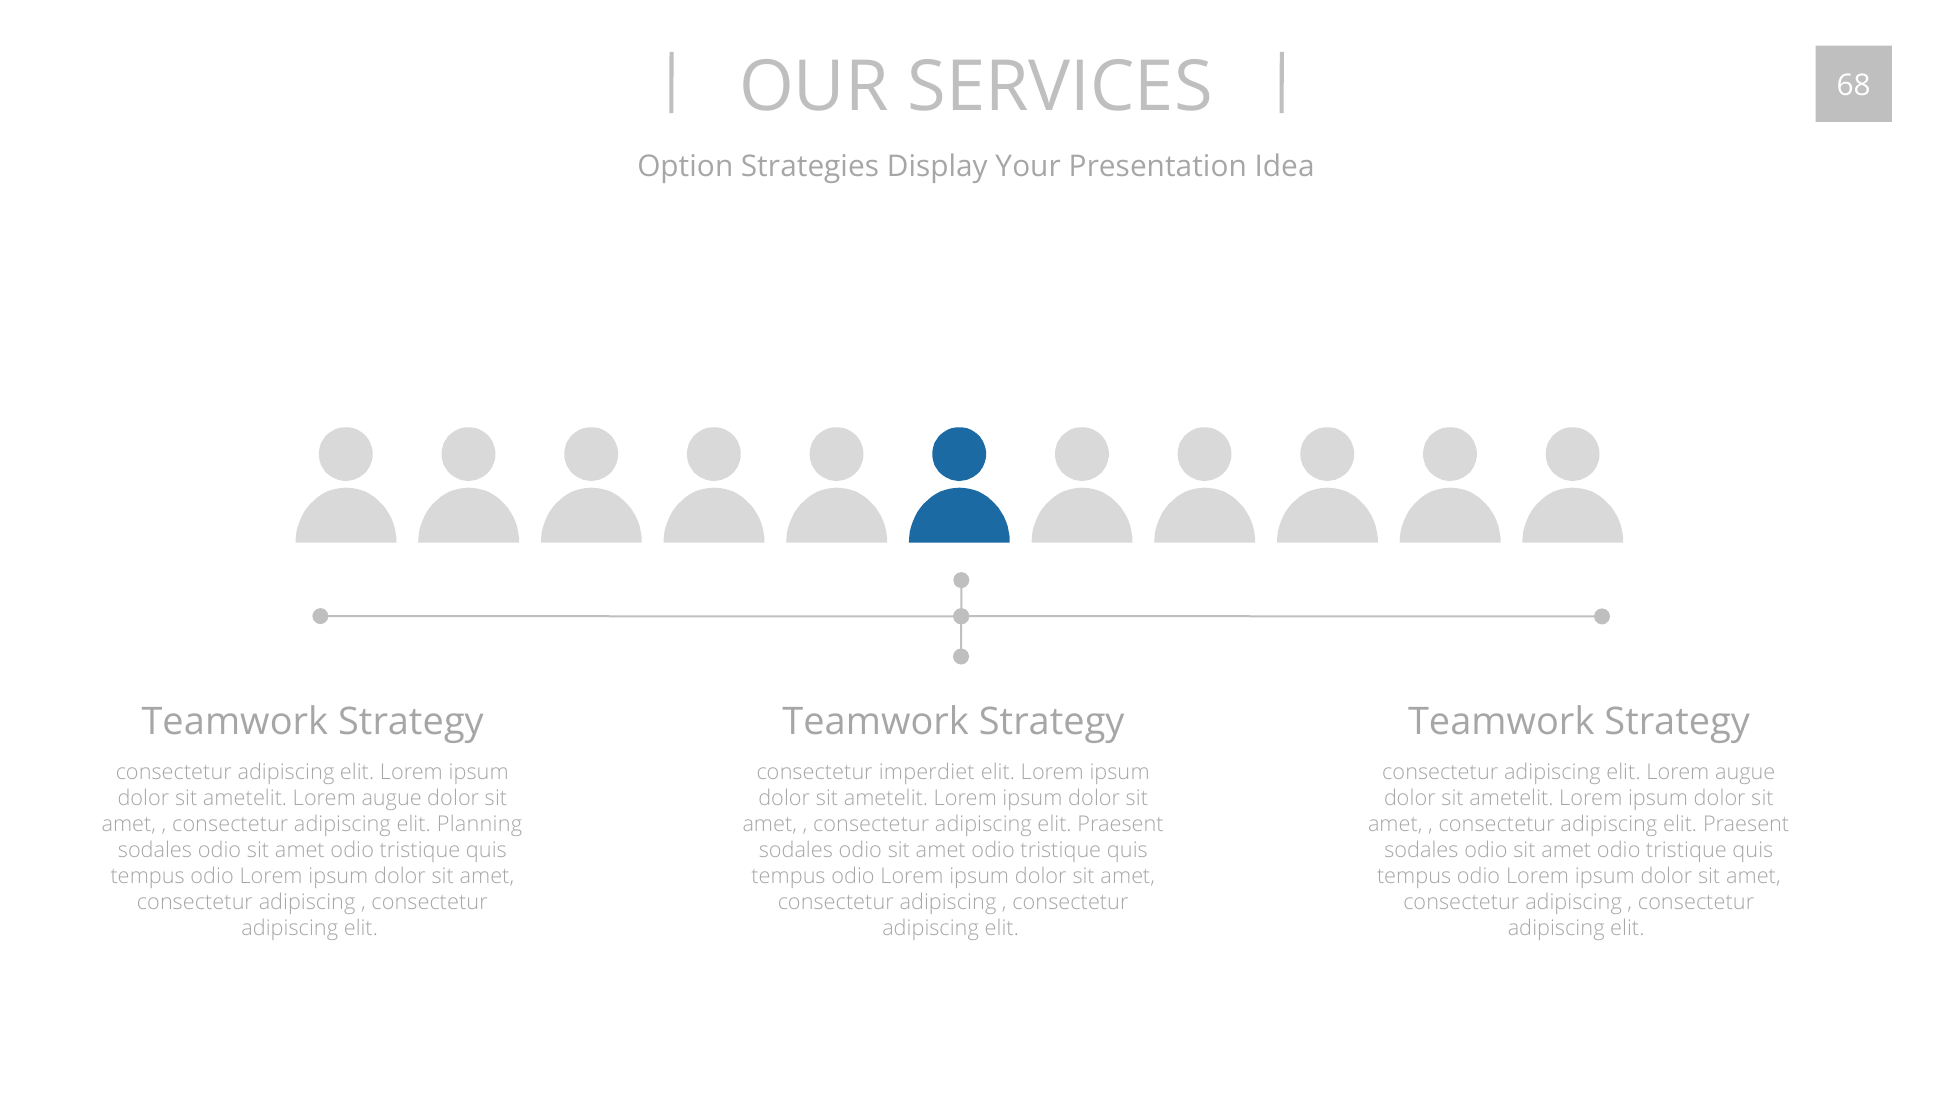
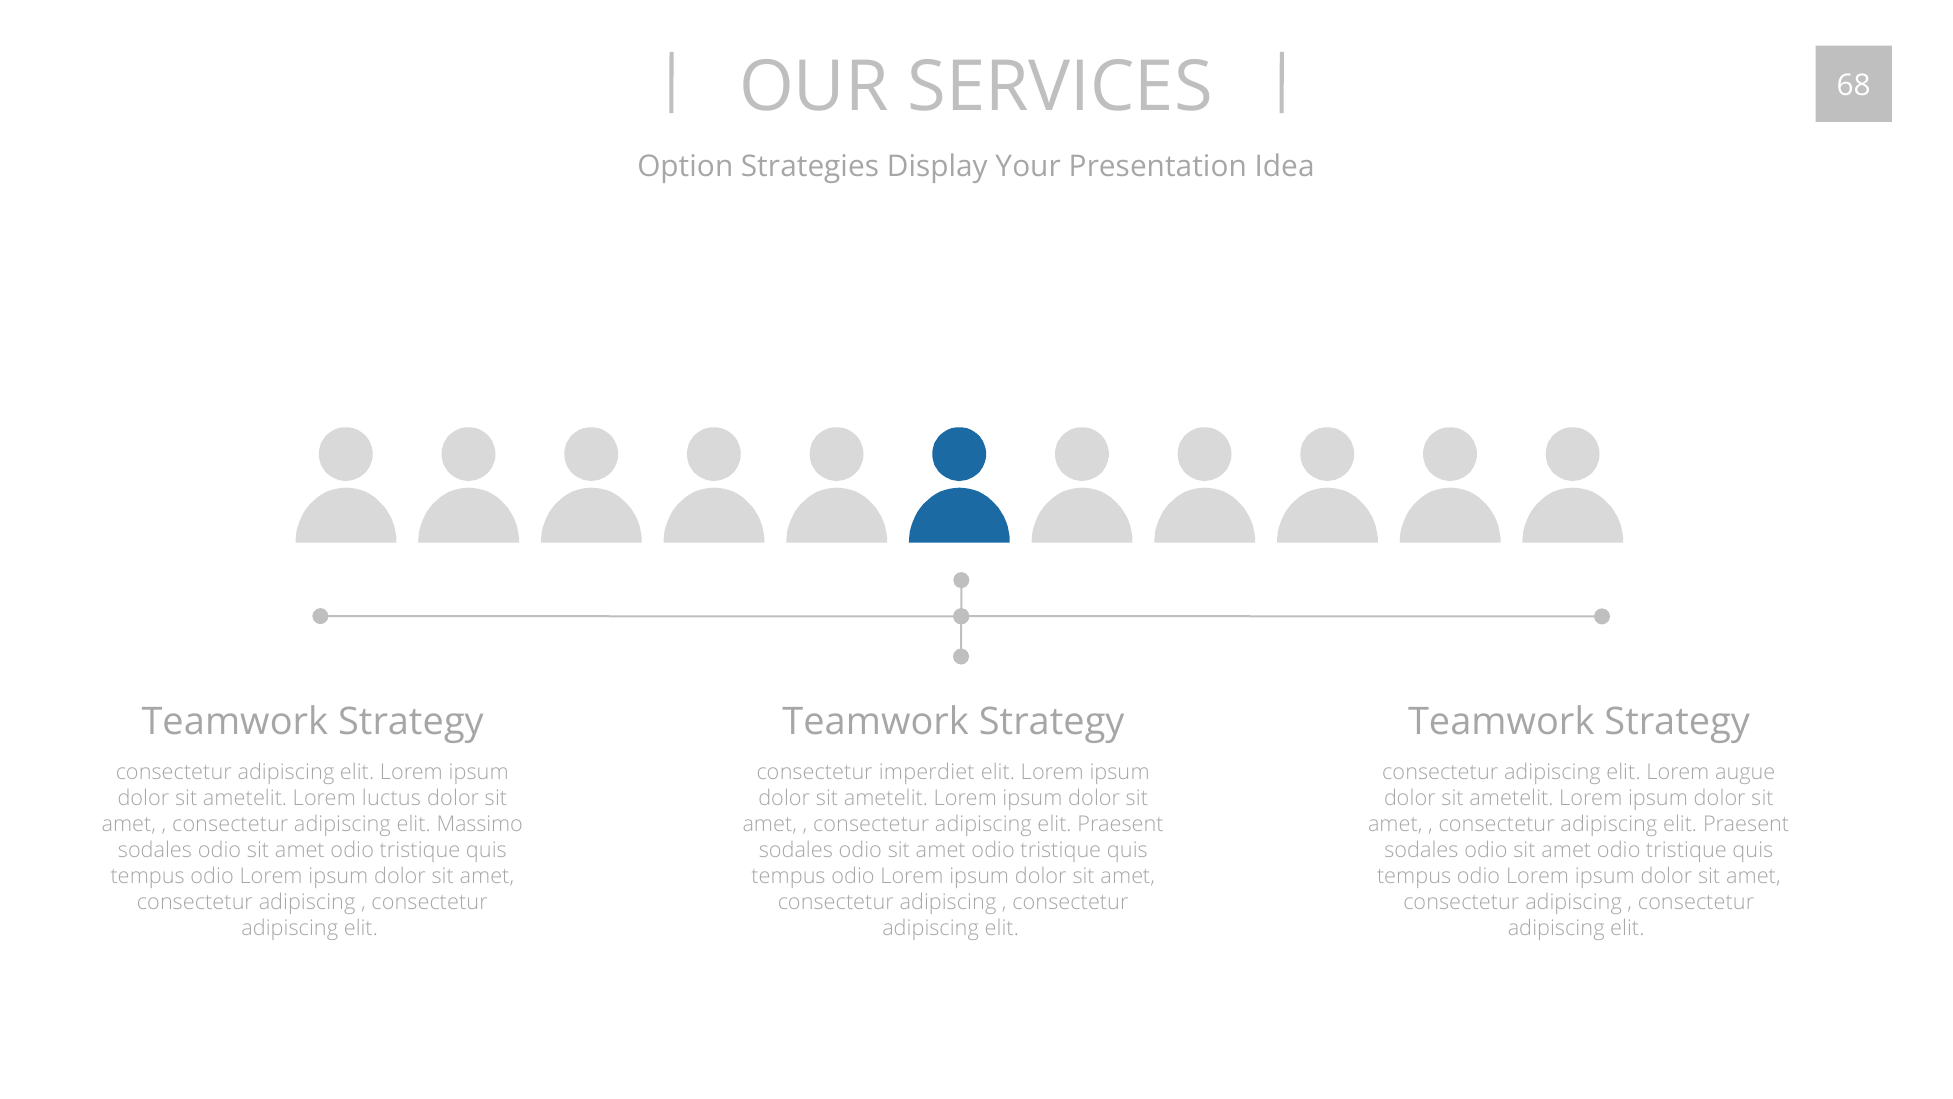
ametelit Lorem augue: augue -> luctus (391, 798)
Planning: Planning -> Massimo (480, 824)
